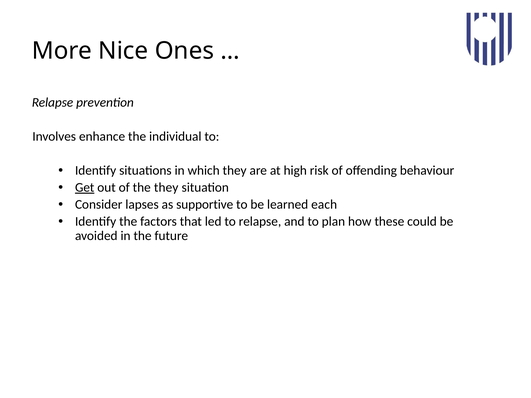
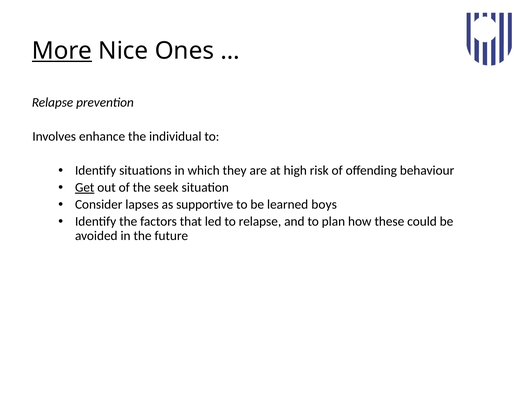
More underline: none -> present (62, 51)
the they: they -> seek (166, 188)
each: each -> boys (324, 205)
